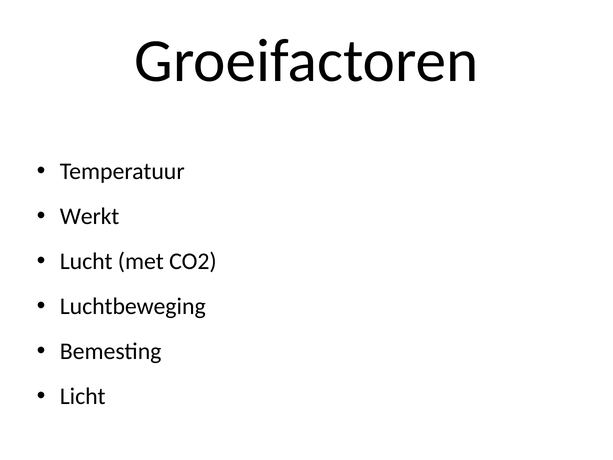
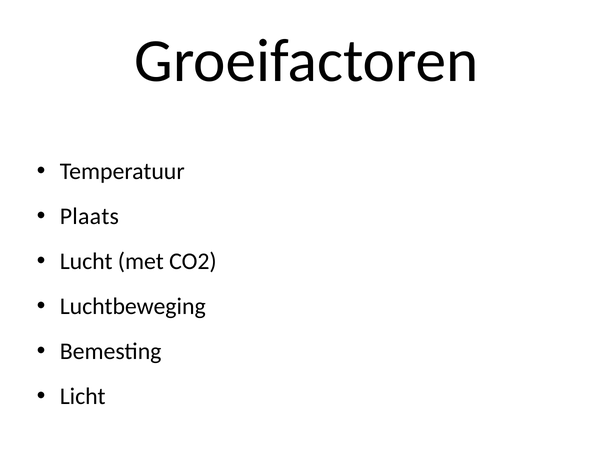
Werkt: Werkt -> Plaats (89, 216)
